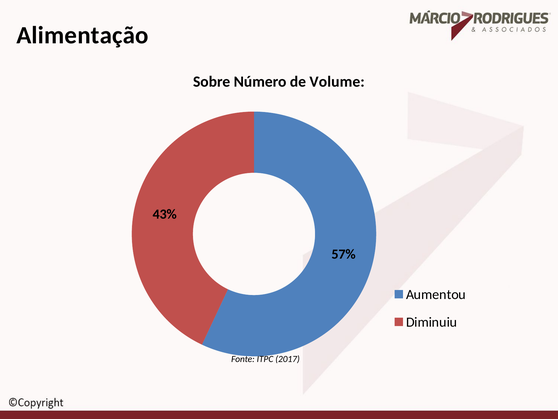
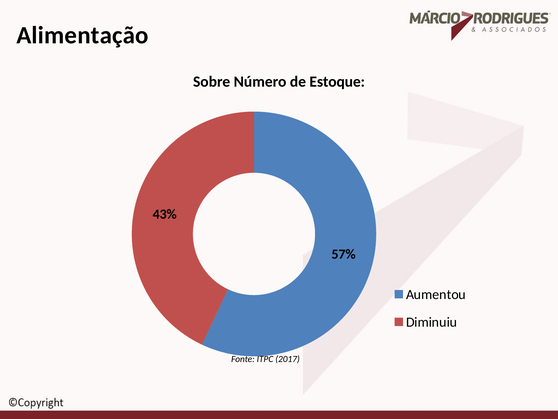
Volume: Volume -> Estoque (337, 82)
